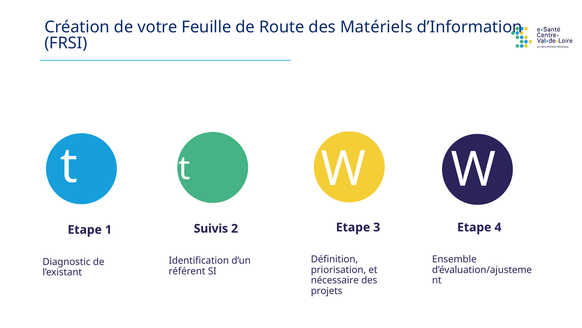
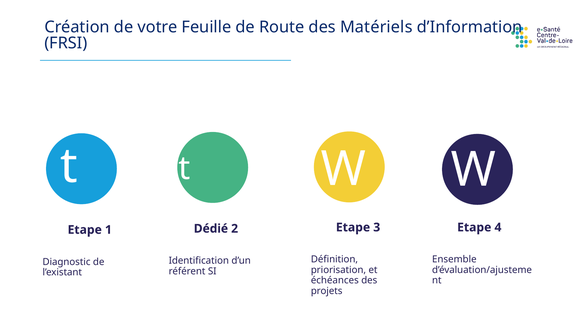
Suivis: Suivis -> Dédié (211, 228)
nécessaire: nécessaire -> échéances (335, 280)
